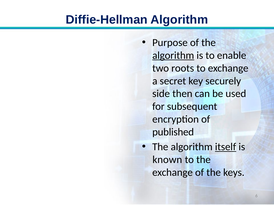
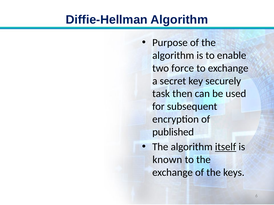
algorithm underline: present -> none (173, 56)
roots: roots -> force (183, 68)
side: side -> task (161, 94)
